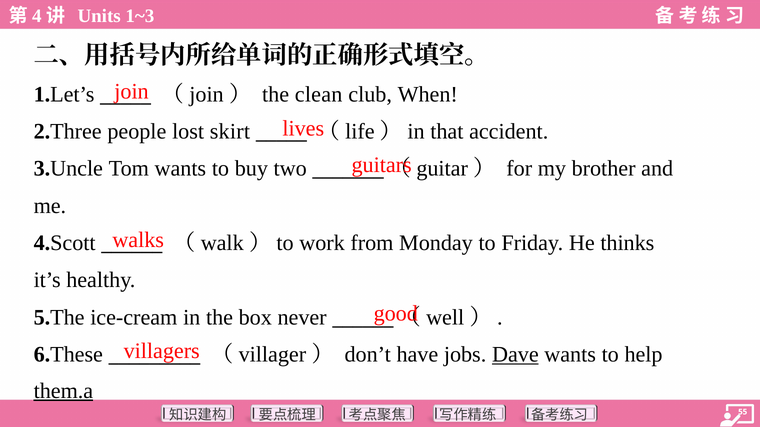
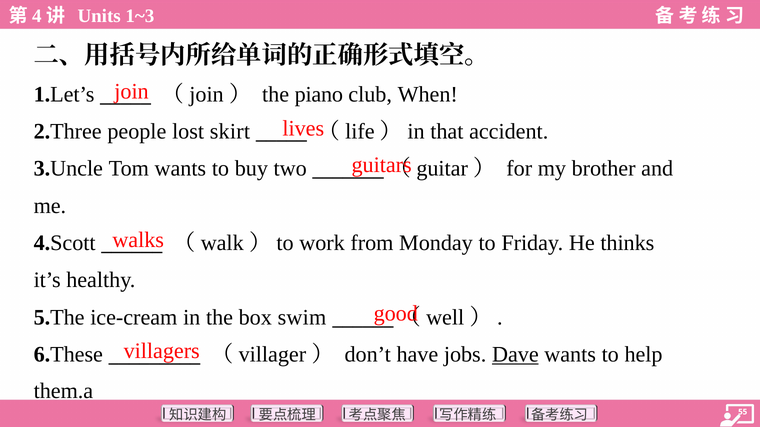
clean: clean -> piano (319, 94)
never: never -> swim (302, 318)
them.a underline: present -> none (63, 391)
